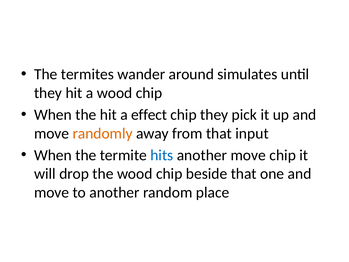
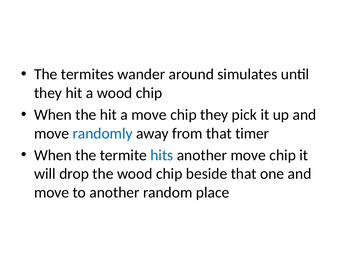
a effect: effect -> move (149, 115)
randomly colour: orange -> blue (103, 133)
input: input -> timer (252, 133)
